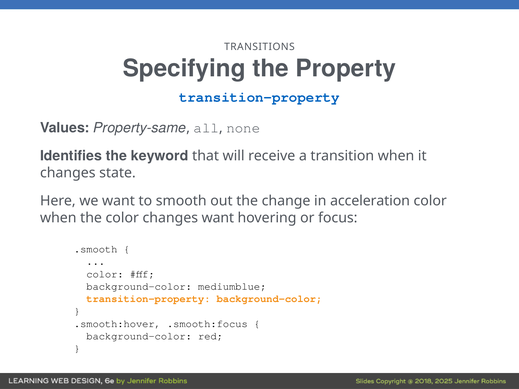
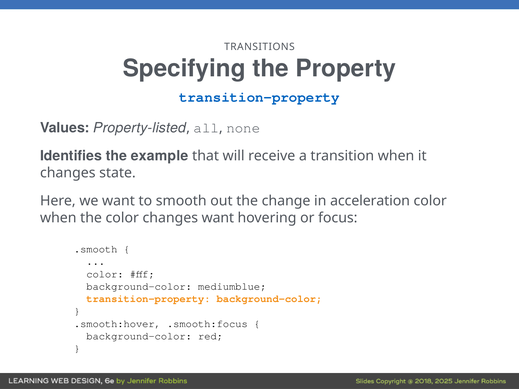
Property-same: Property-same -> Property-listed (140, 128)
keyword: keyword -> example (160, 156)
